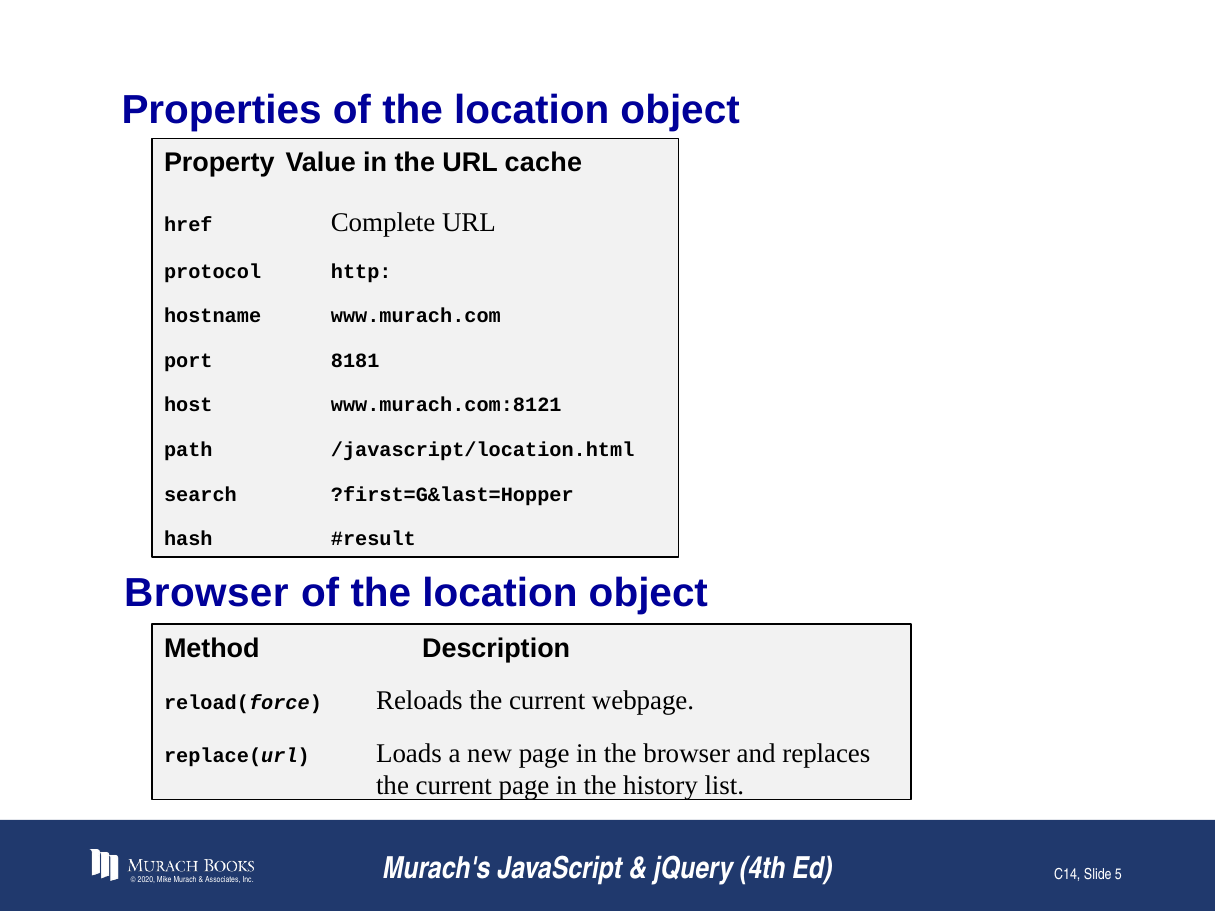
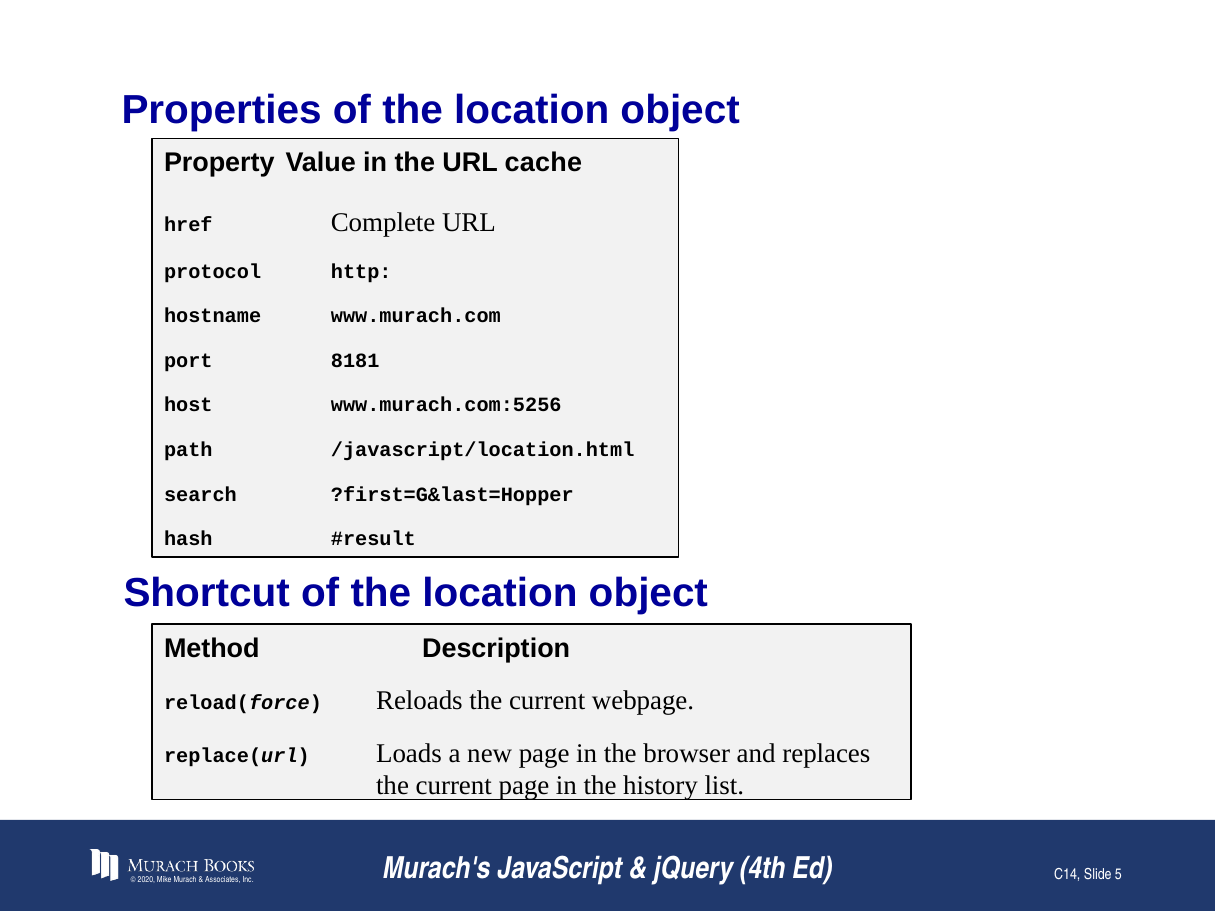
www.murach.com:8121: www.murach.com:8121 -> www.murach.com:5256 (446, 405)
Browser: Browser -> Shortcut (207, 594)
